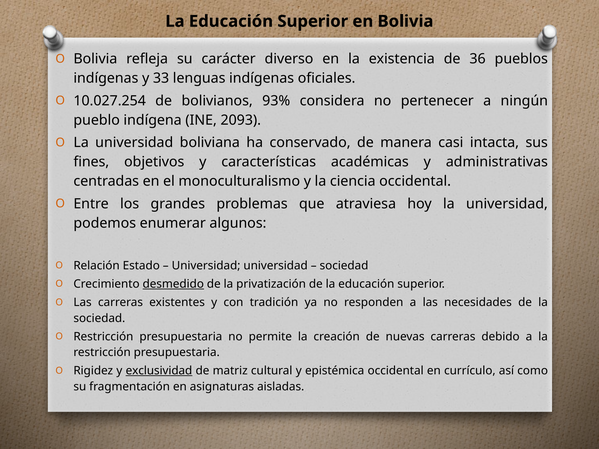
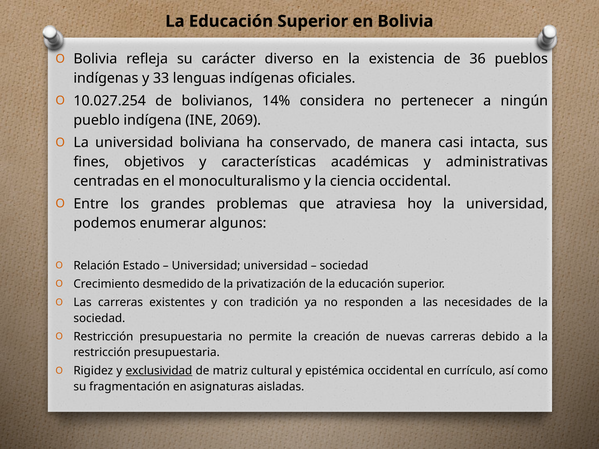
93%: 93% -> 14% (276, 101)
2093: 2093 -> 2069 (241, 120)
desmedido underline: present -> none (173, 284)
